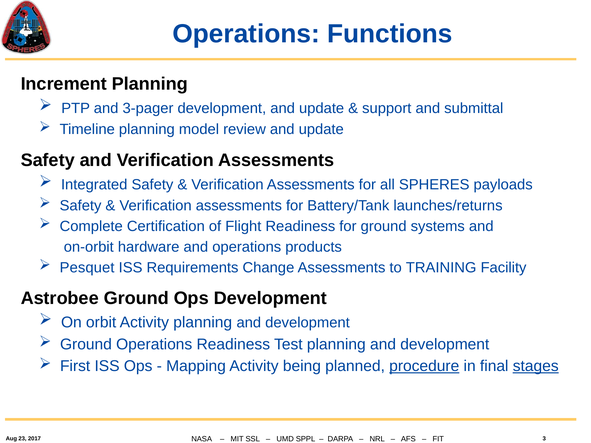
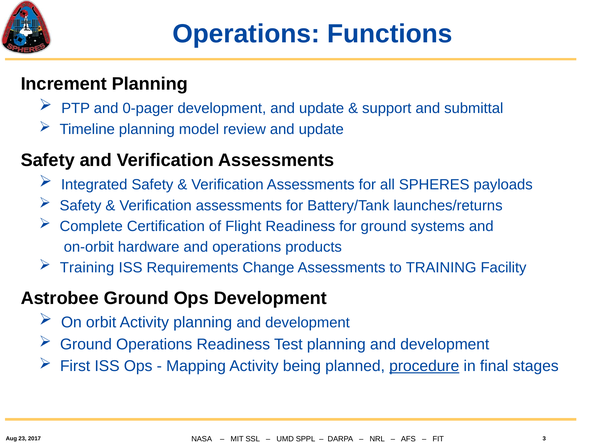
3-pager: 3-pager -> 0-pager (148, 108)
Pesquet: Pesquet -> Training (87, 268)
stages underline: present -> none (536, 366)
